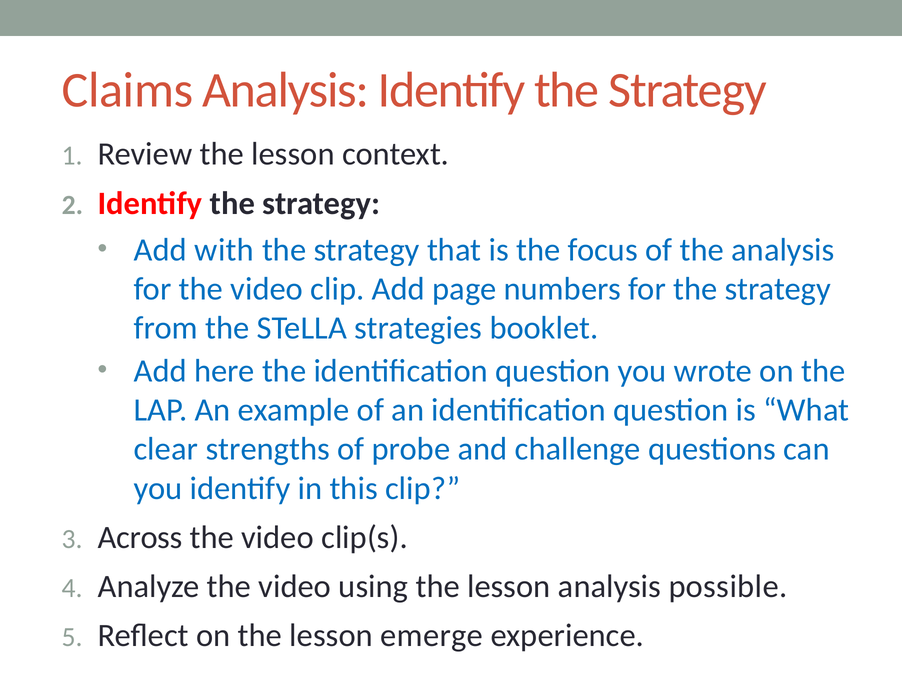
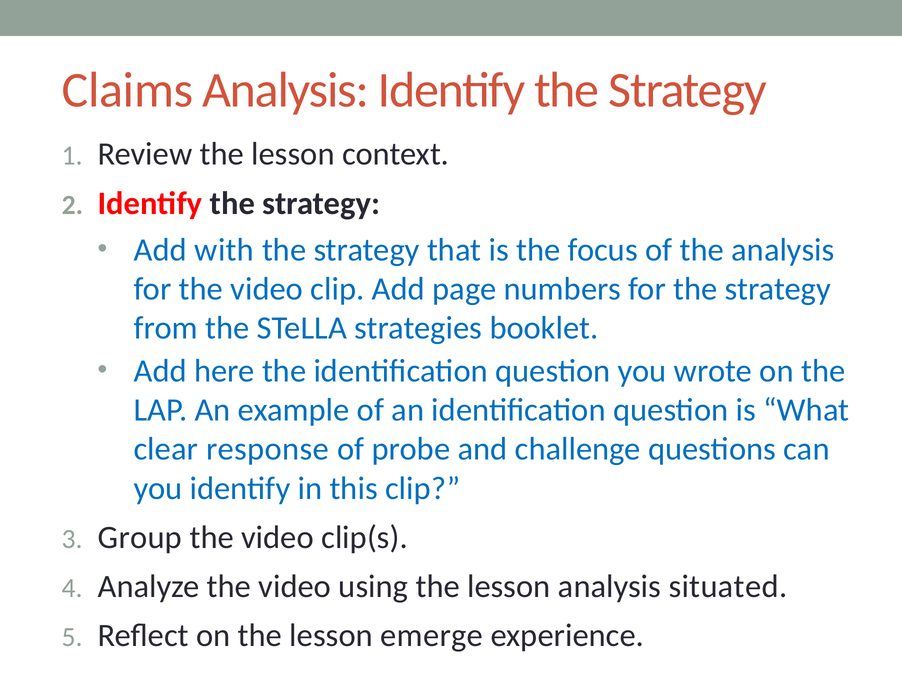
strengths: strengths -> response (268, 449)
Across: Across -> Group (140, 537)
possible: possible -> situated (728, 586)
